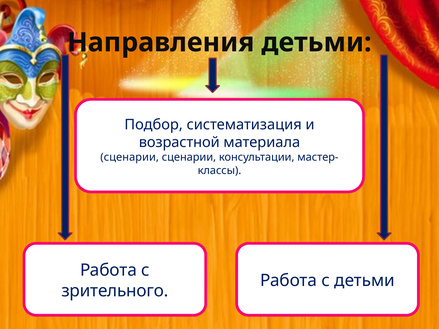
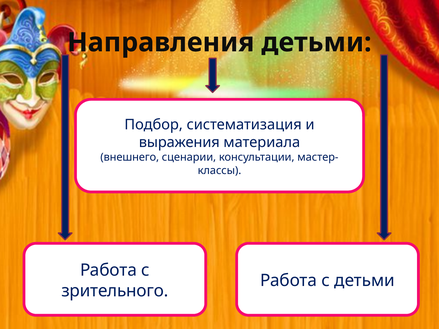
возрастной: возрастной -> выражения (179, 142)
сценарии: сценарии -> внешнего (130, 157)
